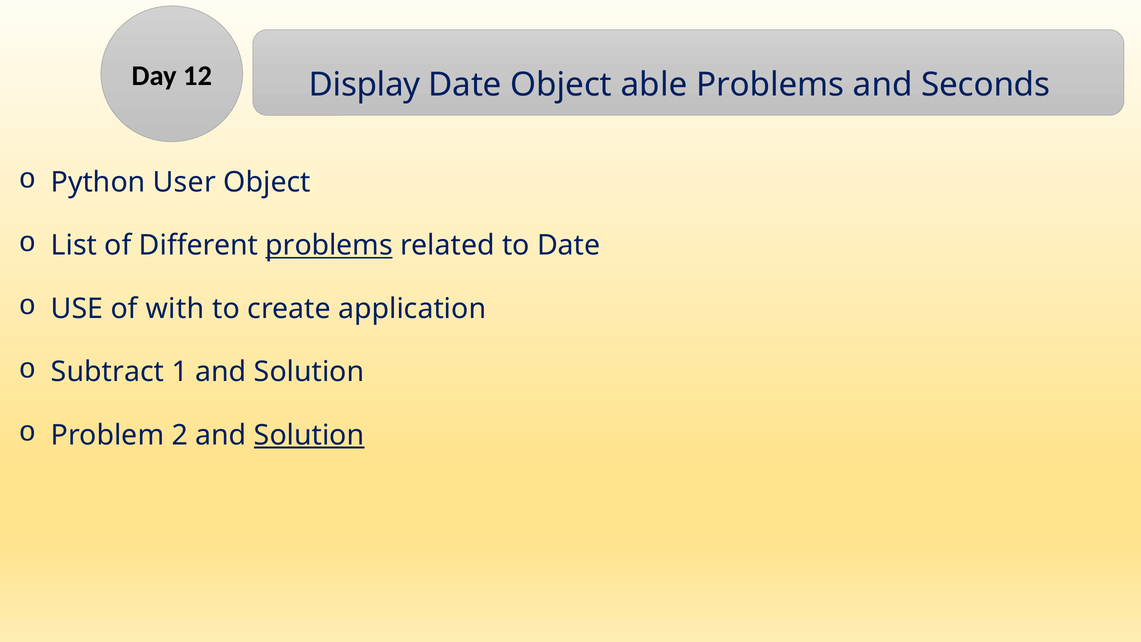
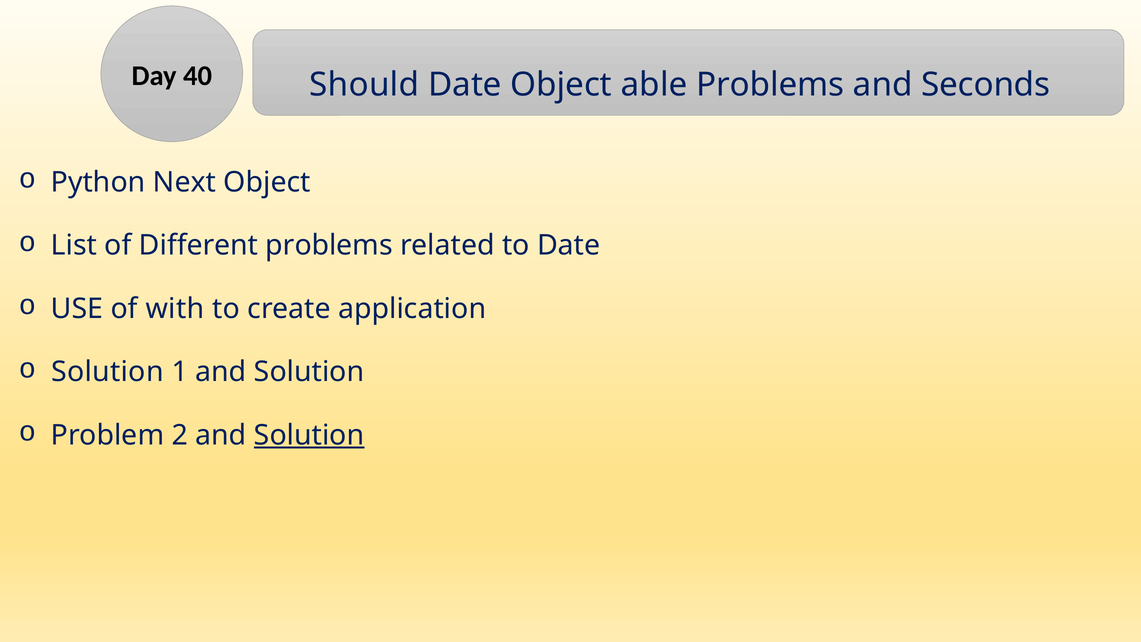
12: 12 -> 40 (198, 76)
Display: Display -> Should (364, 85)
User: User -> Next (184, 182)
problems underline: present -> none (329, 245)
Subtract: Subtract -> Solution (107, 372)
